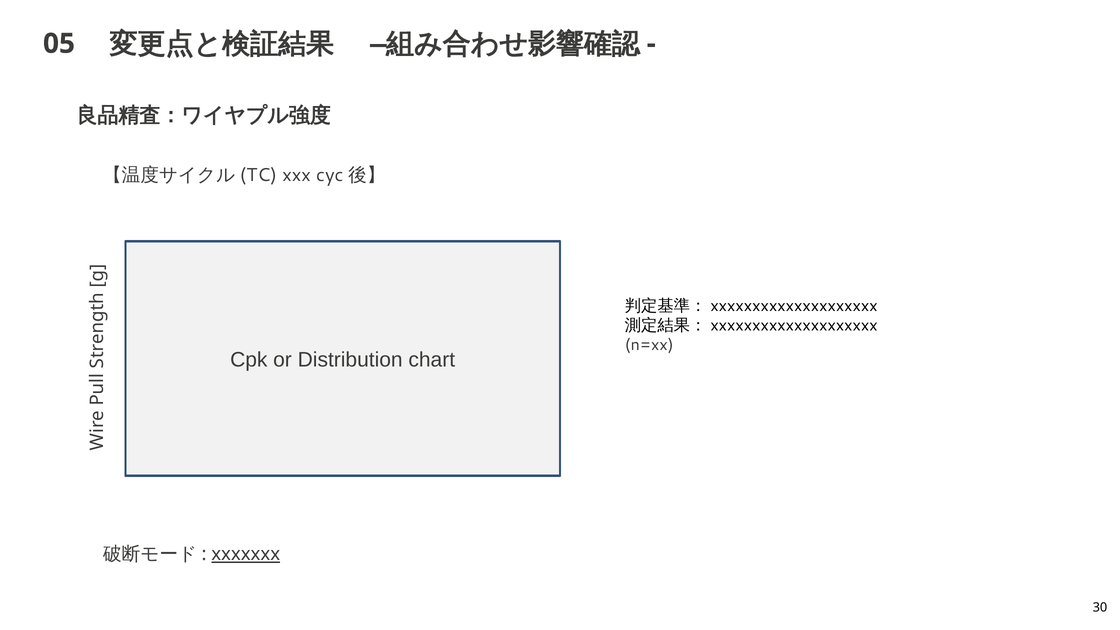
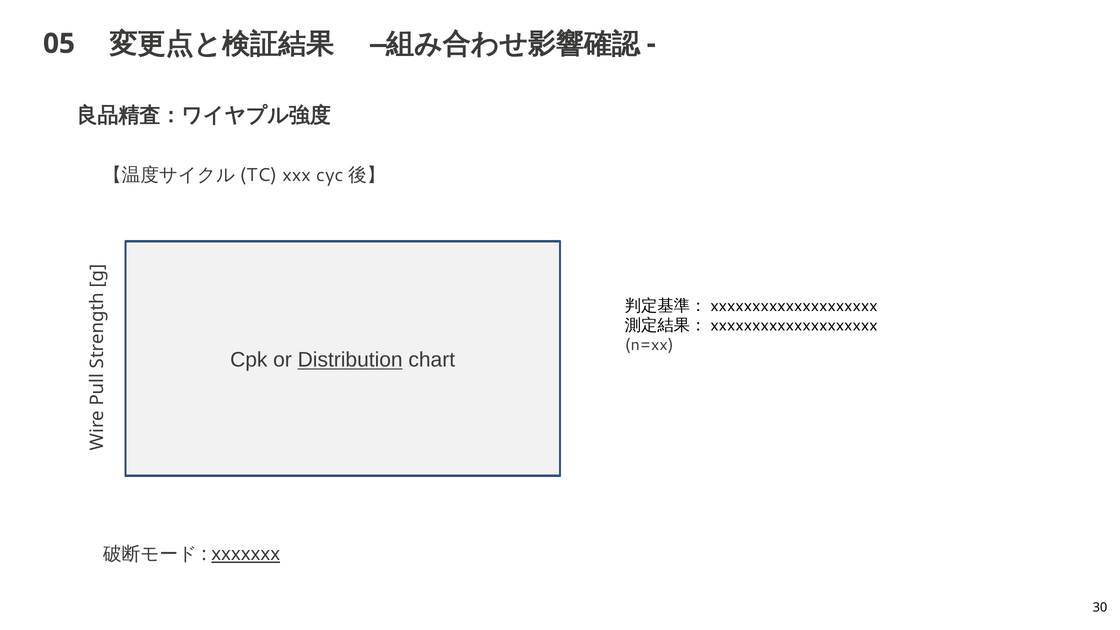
Distribution underline: none -> present (350, 360)
